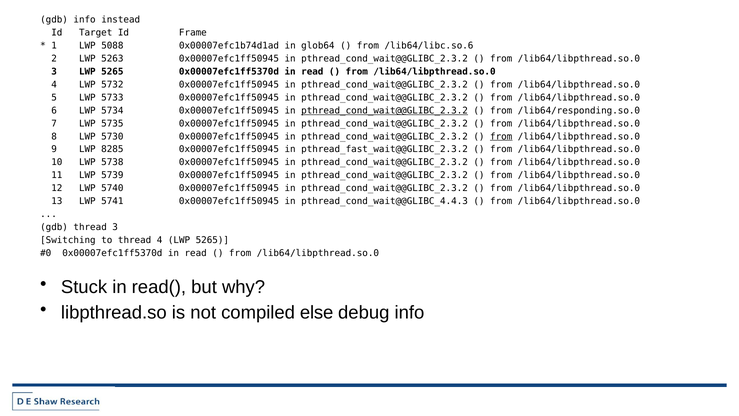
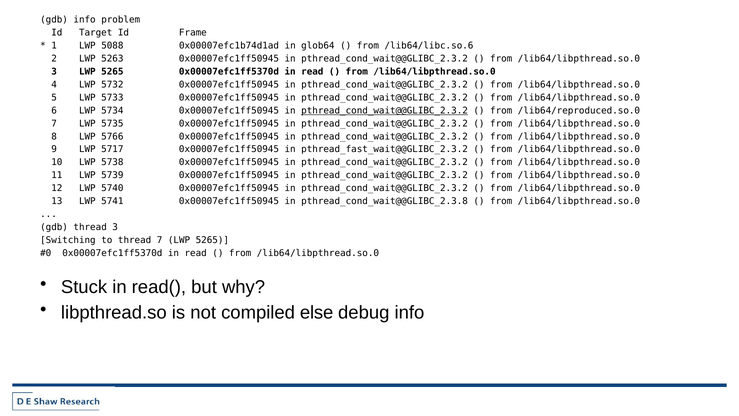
instead: instead -> problem (121, 20)
/lib64/responding.so.0: /lib64/responding.so.0 -> /lib64/reproduced.so.0 (579, 111)
5730: 5730 -> 5766 (112, 136)
from underline: present -> none (501, 136)
8285: 8285 -> 5717 (112, 149)
pthread_cond_wait@@GLIBC_4.4.3: pthread_cond_wait@@GLIBC_4.4.3 -> pthread_cond_wait@@GLIBC_2.3.8 (385, 201)
thread 4: 4 -> 7 (160, 240)
